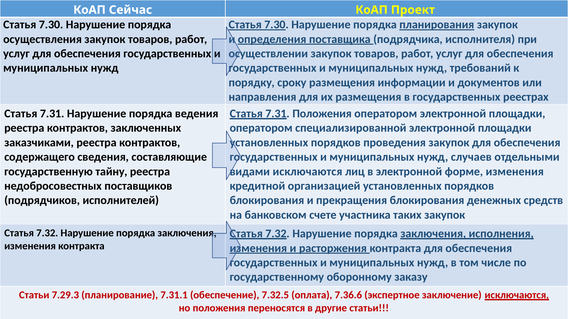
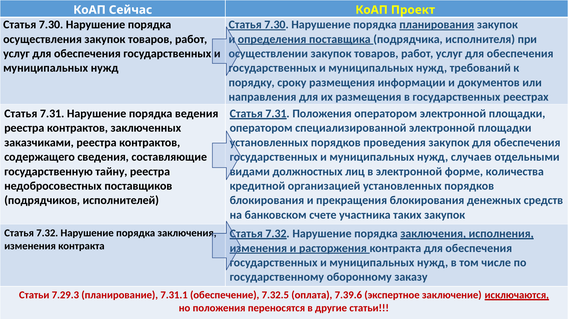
исключаются: исключаются -> должностных (308, 172)
форме изменения: изменения -> количества (515, 172)
7.36.6: 7.36.6 -> 7.39.6 (348, 295)
